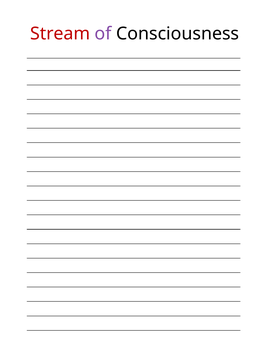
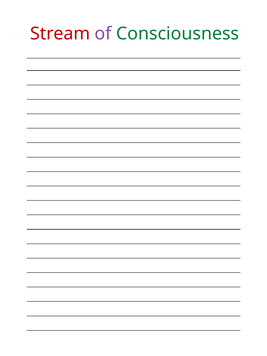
Consciousness colour: black -> green (178, 34)
